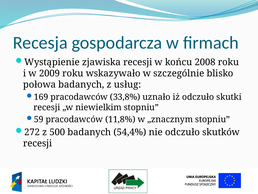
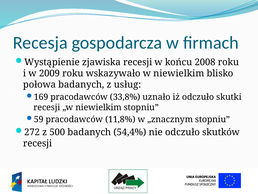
w szczególnie: szczególnie -> niewielkim (179, 73)
